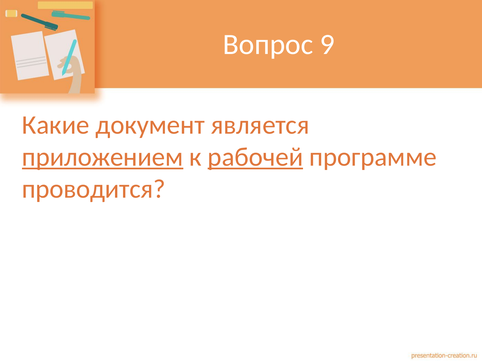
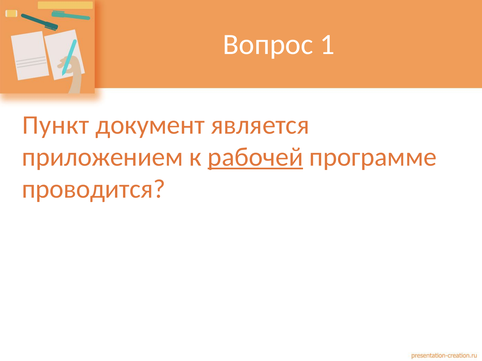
9: 9 -> 1 (327, 44)
Какие: Какие -> Пункт (56, 125)
приложением underline: present -> none (103, 157)
